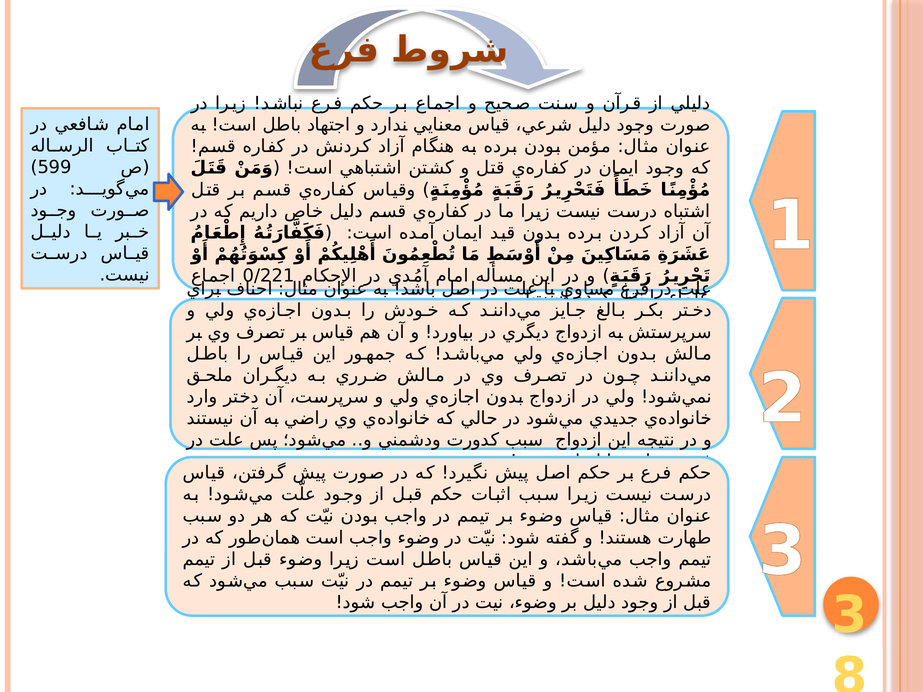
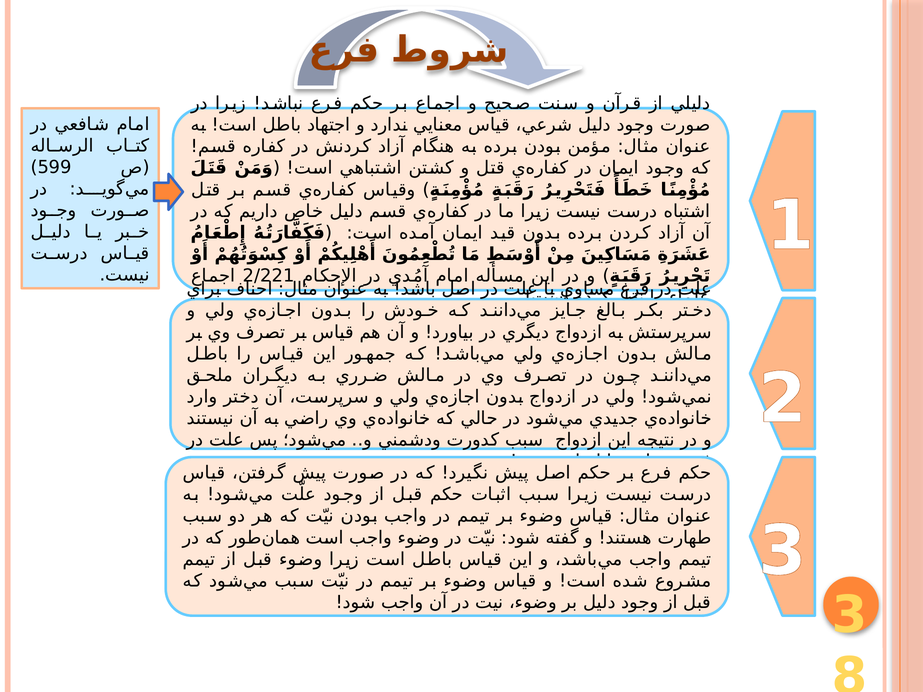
0/221: 0/221 -> 2/221 (269, 276)
